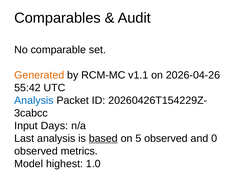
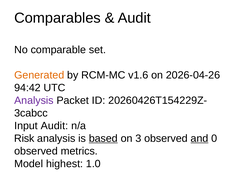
v1.1: v1.1 -> v1.6 (138, 75)
55:42: 55:42 -> 94:42 (27, 88)
Analysis colour: blue -> purple (34, 101)
Input Days: Days -> Audit (54, 126)
Last: Last -> Risk (24, 139)
5: 5 -> 3 (138, 139)
and underline: none -> present (199, 139)
